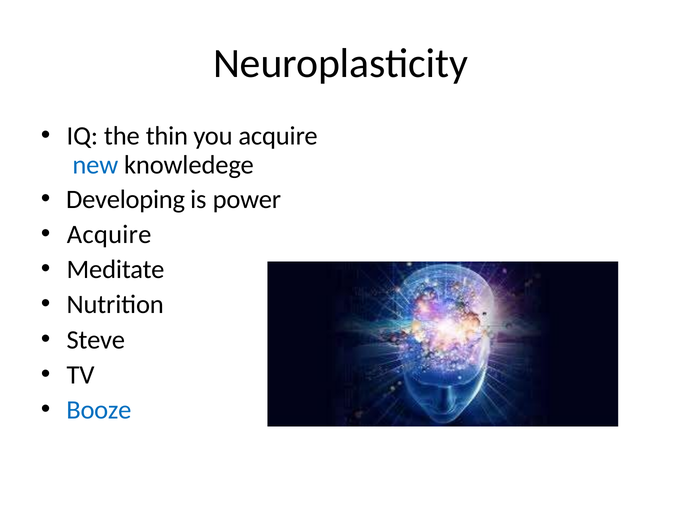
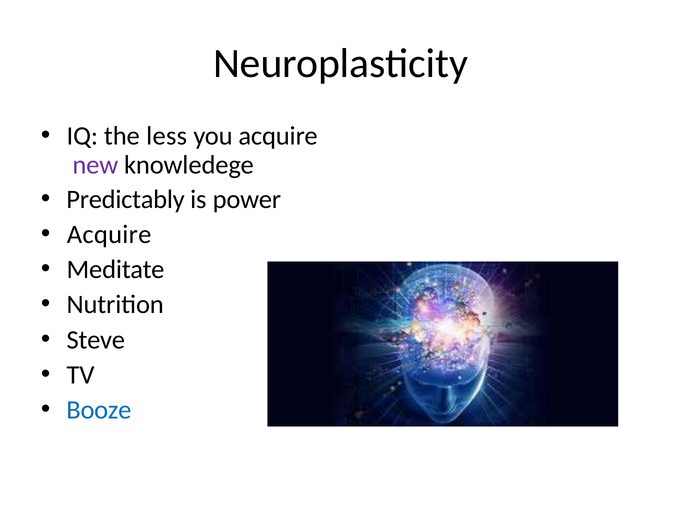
thin: thin -> less (167, 136)
new colour: blue -> purple (95, 165)
Developing: Developing -> Predictably (126, 200)
